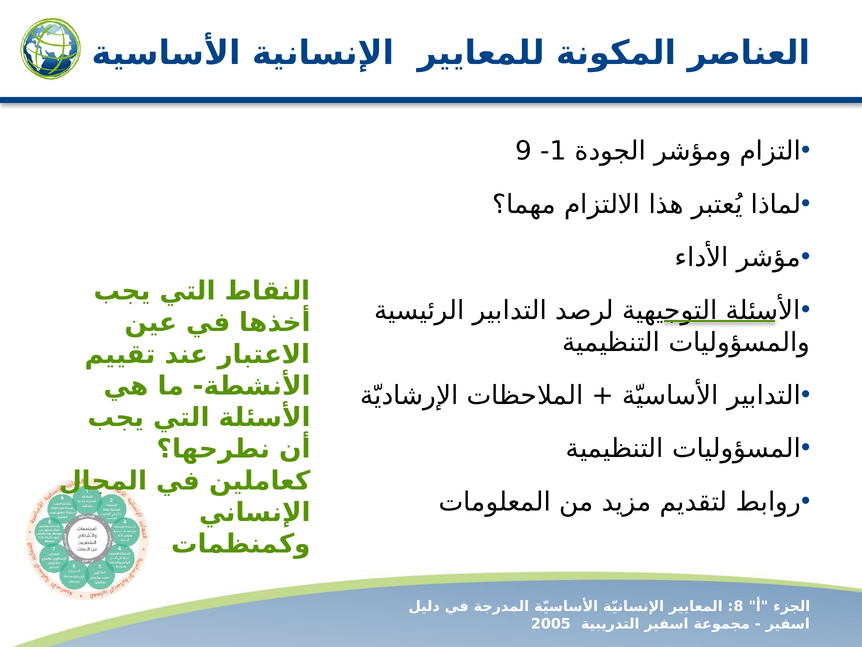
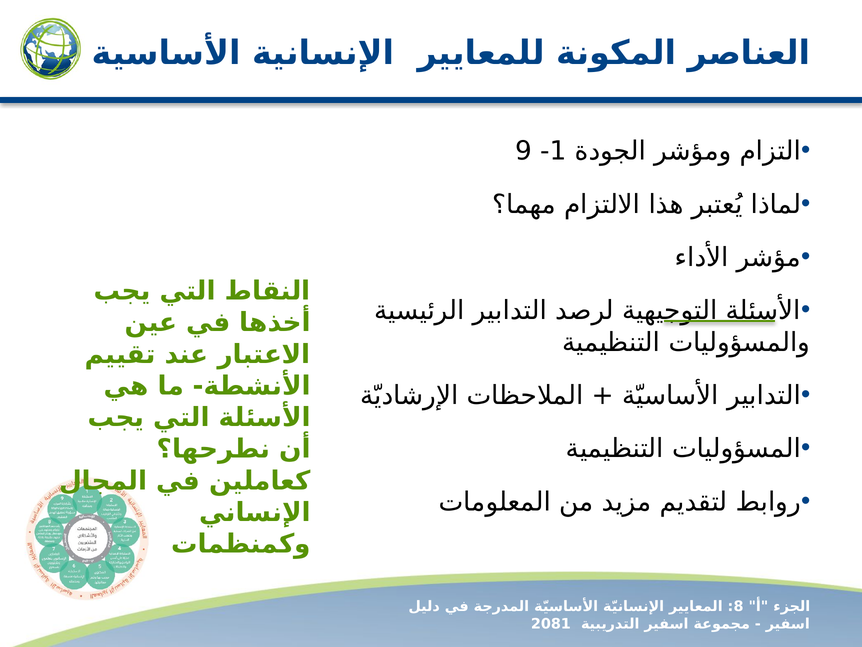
2005: 2005 -> 2081 (551, 623)
